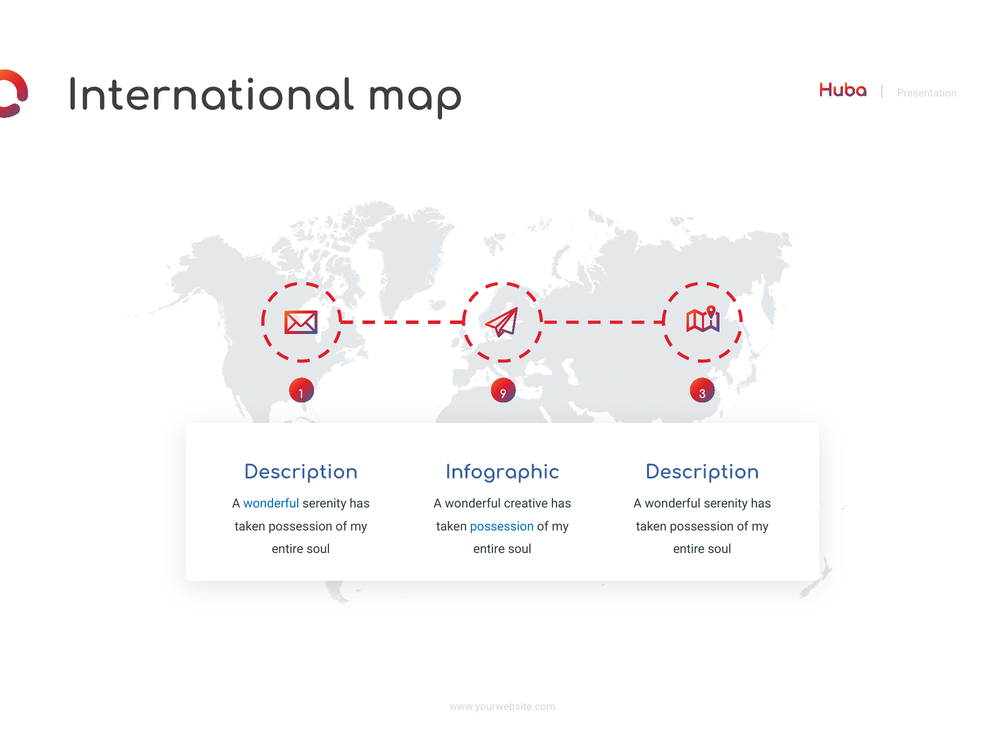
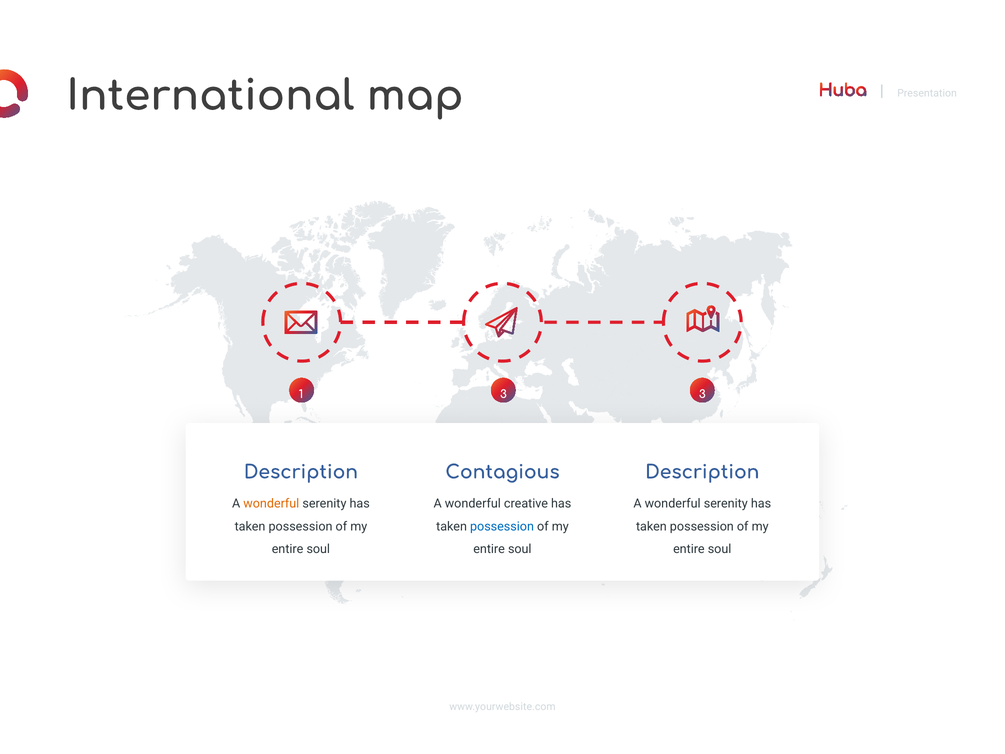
1 9: 9 -> 3 (503, 394)
Infographic: Infographic -> Contagious (502, 472)
wonderful colour: blue -> orange (271, 504)
